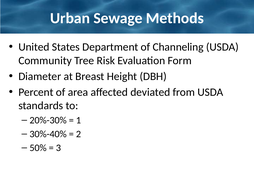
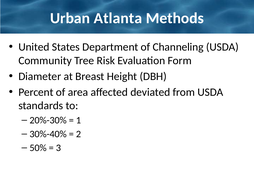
Sewage: Sewage -> Atlanta (118, 18)
